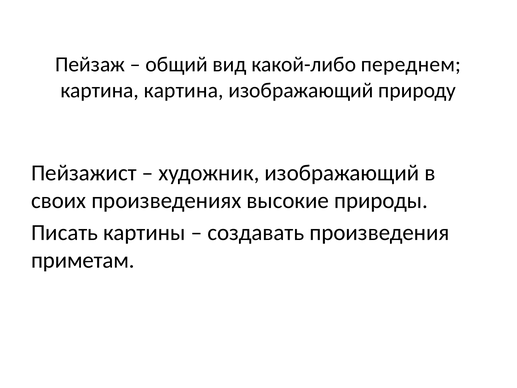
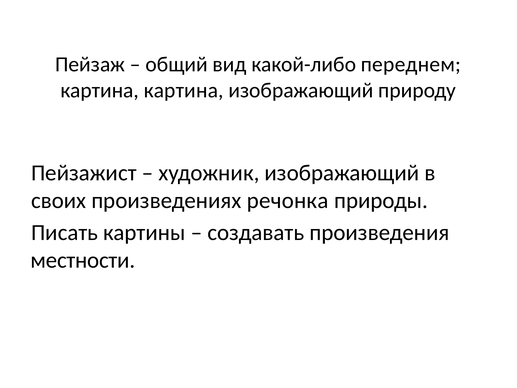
высокие: высокие -> речонка (288, 200)
приметам: приметам -> местности (83, 260)
